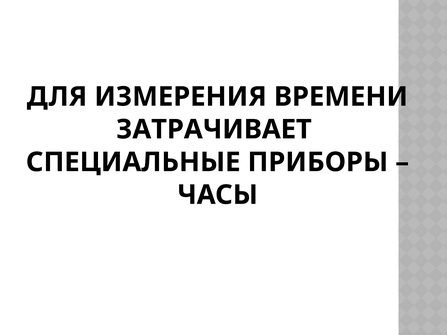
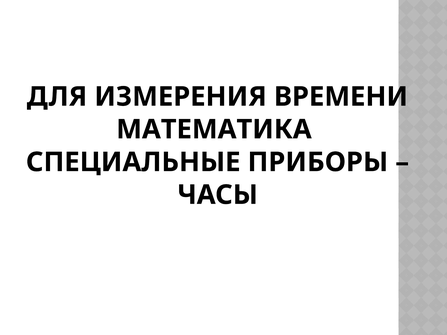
ЗАТРАЧИВАЕТ: ЗАТРАЧИВАЕТ -> МАТЕМАТИКА (214, 130)
